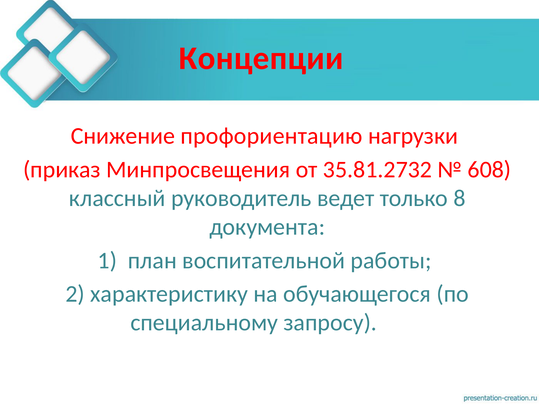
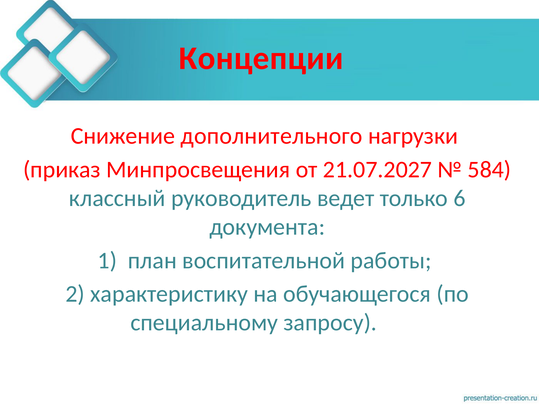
профориентацию: профориентацию -> дополнительного (272, 136)
35.81.2732: 35.81.2732 -> 21.07.2027 (377, 170)
608: 608 -> 584 (489, 170)
8: 8 -> 6 (459, 198)
